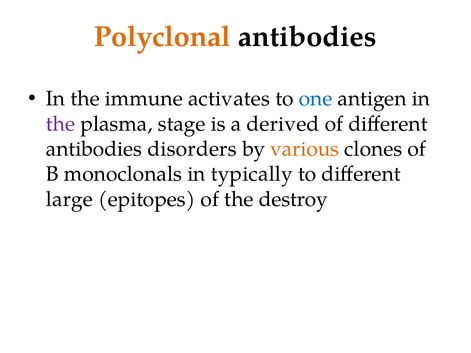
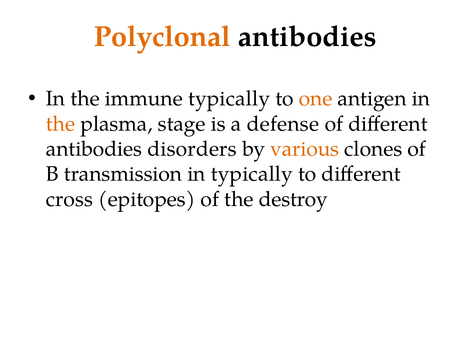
immune activates: activates -> typically (229, 99)
one colour: blue -> orange (316, 99)
the colour: purple -> orange (61, 124)
derived: derived -> defense (283, 124)
monoclonals: monoclonals -> transmission (123, 174)
large: large -> cross (69, 199)
